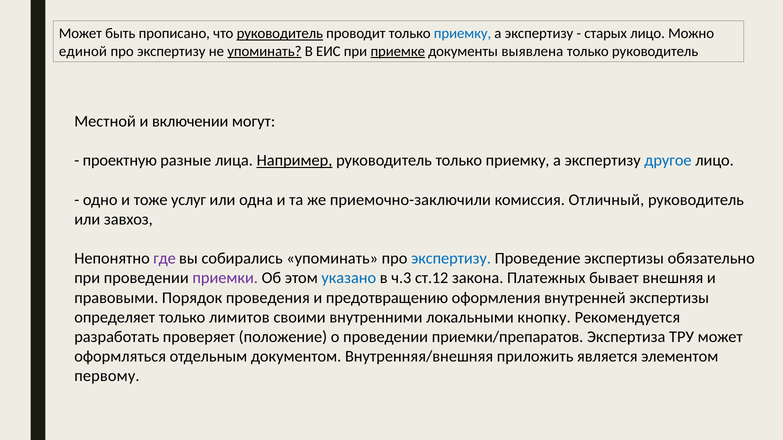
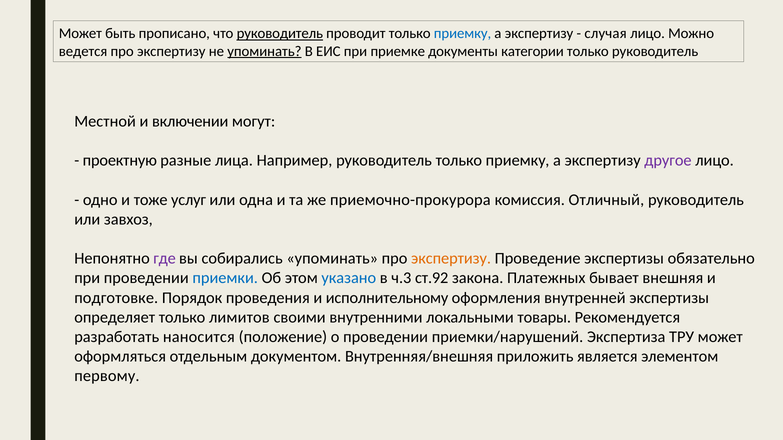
старых: старых -> случая (606, 34)
единой: единой -> ведется (83, 51)
приемке underline: present -> none (398, 51)
выявлена: выявлена -> категории (532, 51)
Например underline: present -> none (295, 161)
другое colour: blue -> purple (668, 161)
приемочно-заключили: приемочно-заключили -> приемочно-прокурора (410, 200)
экспертизу colour: blue -> orange (451, 259)
приемки colour: purple -> blue (225, 278)
ст.12: ст.12 -> ст.92 (432, 278)
правовыми: правовыми -> подготовке (116, 298)
предотвращению: предотвращению -> исполнительному (387, 298)
кнопку: кнопку -> товары (544, 318)
проверяет: проверяет -> наносится (199, 337)
приемки/препаратов: приемки/препаратов -> приемки/нарушений (508, 337)
